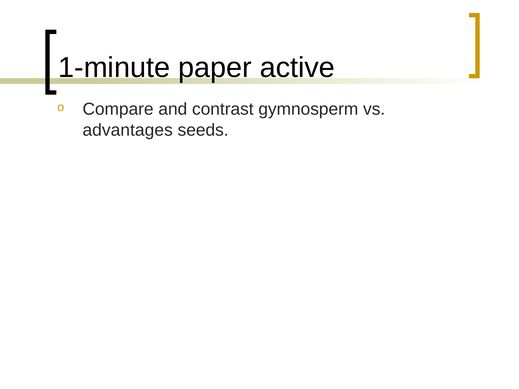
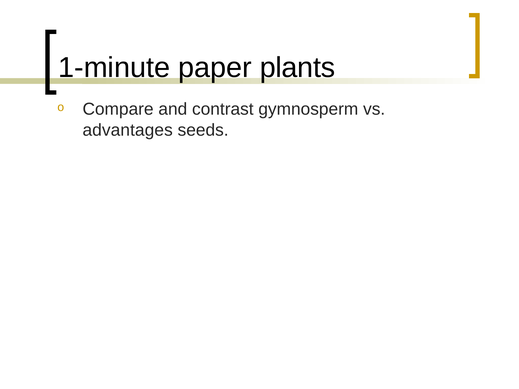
active: active -> plants (297, 68)
